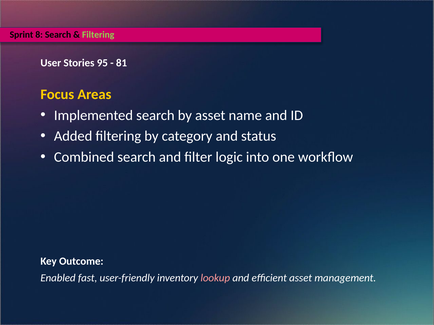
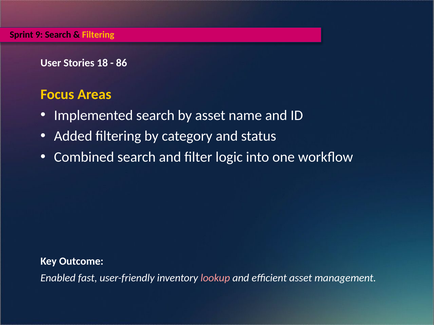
8: 8 -> 9 (39, 35)
Filtering colour: light green -> yellow (98, 35)
95: 95 -> 18 (102, 63)
81: 81 -> 86 (122, 63)
